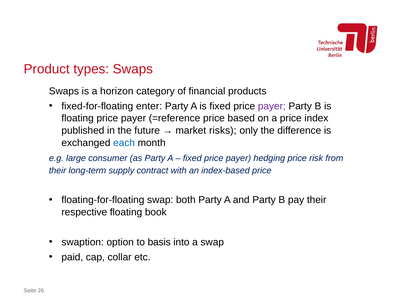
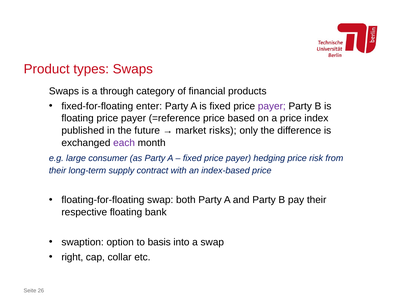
horizon: horizon -> through (117, 91)
each colour: blue -> purple (124, 143)
book: book -> bank (156, 213)
paid: paid -> right (72, 258)
